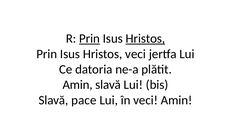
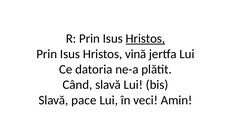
Prin underline: present -> none (90, 39)
Hristos veci: veci -> vină (136, 54)
Amin: Amin -> Când (77, 85)
